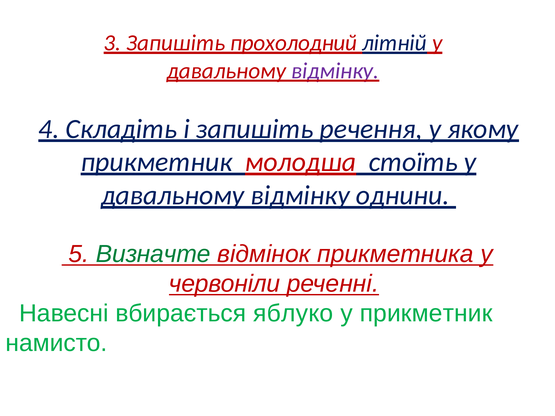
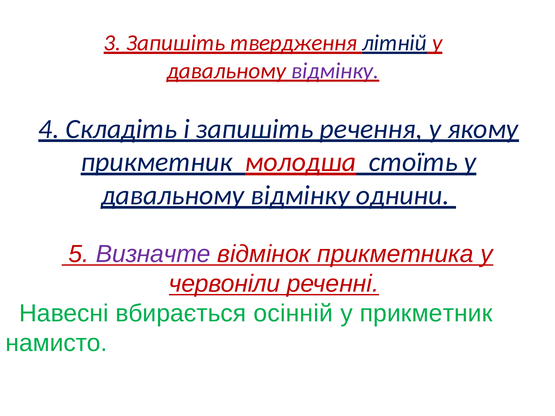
прохолодний: прохолодний -> твердження (294, 43)
Визначте colour: green -> purple (153, 254)
яблуко: яблуко -> осінній (293, 314)
